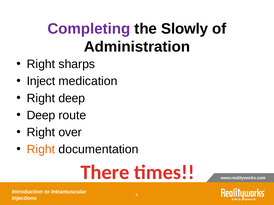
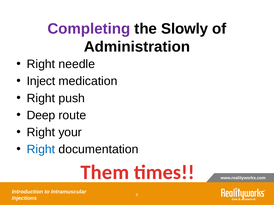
sharps: sharps -> needle (77, 64)
Right deep: deep -> push (72, 98)
over: over -> your (70, 133)
Right colour: orange -> blue (41, 150)
There: There -> Them (105, 173)
